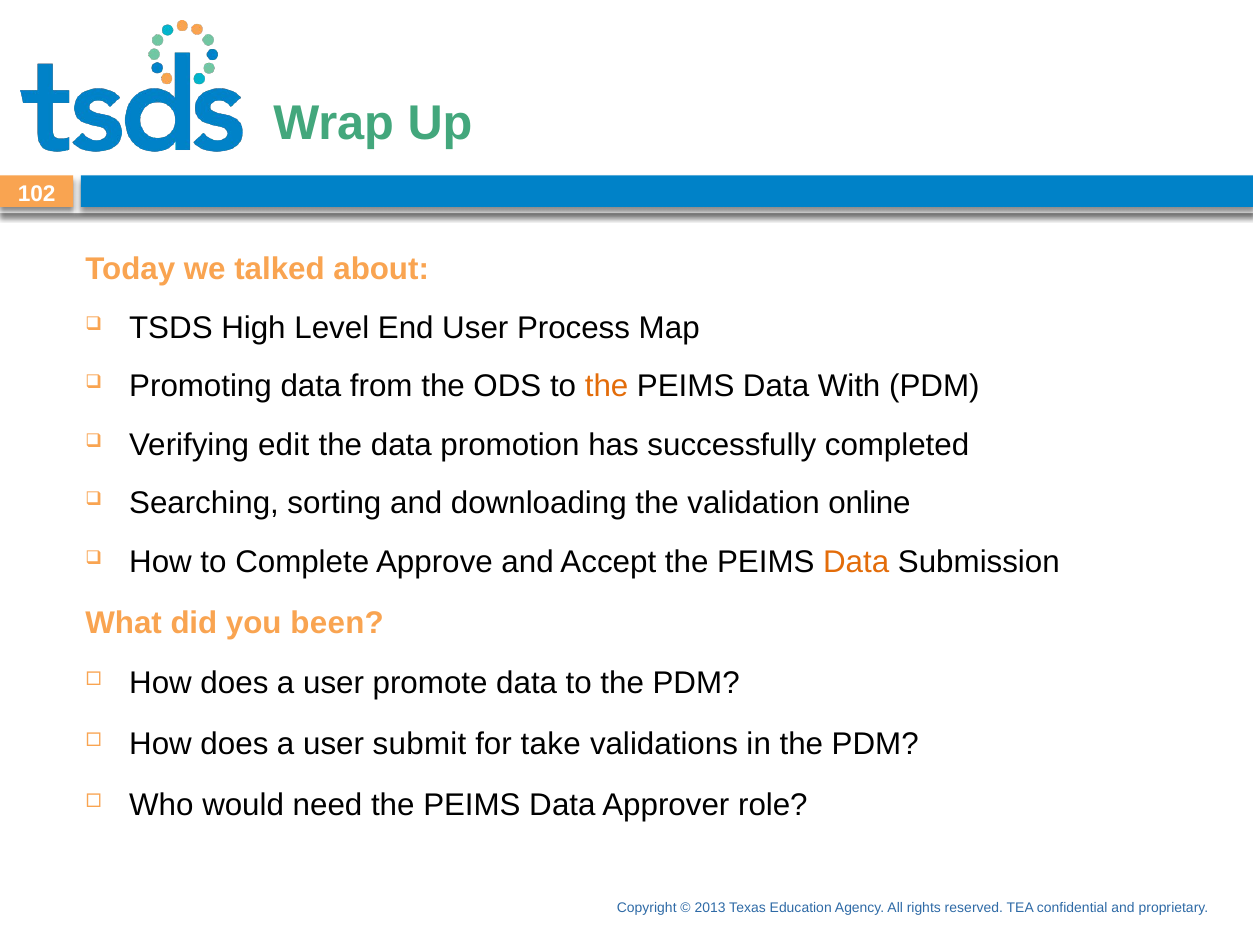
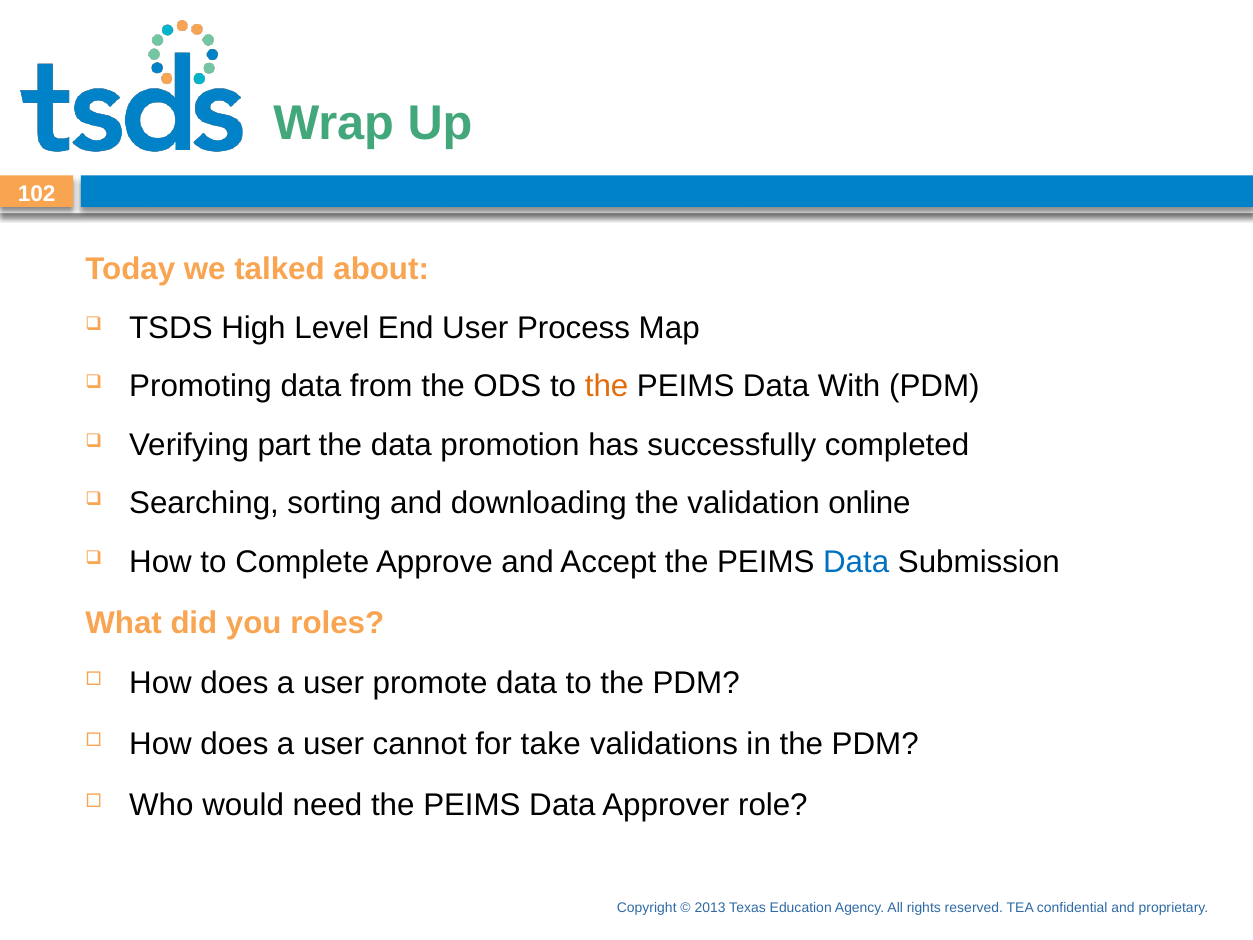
Verifying edit: edit -> part (284, 445)
Data colour: orange -> blue (856, 562)
been: been -> roles (337, 623)
submit: submit -> cannot (420, 744)
